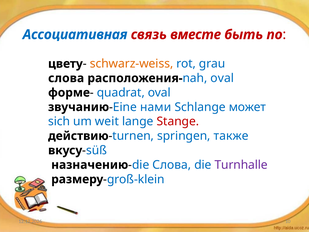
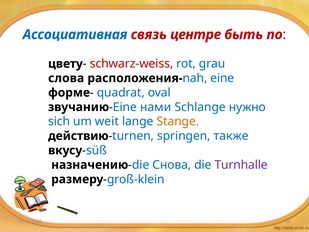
вместе: вместе -> центре (196, 35)
schwarz-weiss colour: orange -> red (132, 64)
oval: oval -> eine (222, 78)
может: может -> нужно (247, 107)
Stange colour: red -> orange (178, 121)
die Слова: Слова -> Снова (172, 165)
